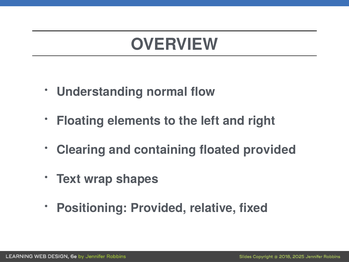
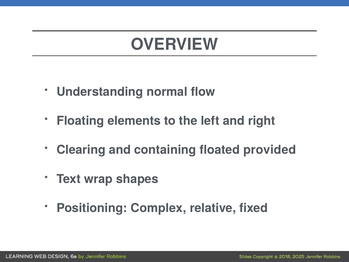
Positioning Provided: Provided -> Complex (158, 208)
